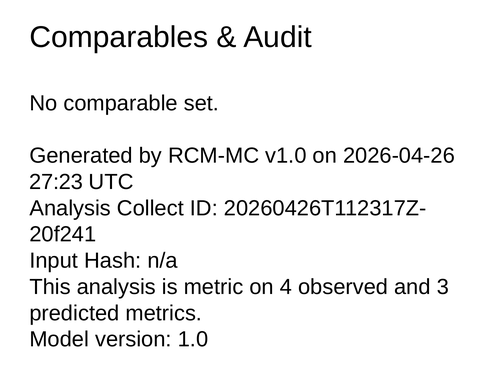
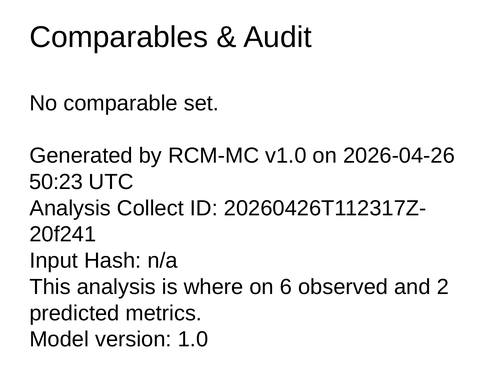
27:23: 27:23 -> 50:23 (56, 182)
metric: metric -> where (214, 287)
4: 4 -> 6 (286, 287)
3: 3 -> 2 (443, 287)
